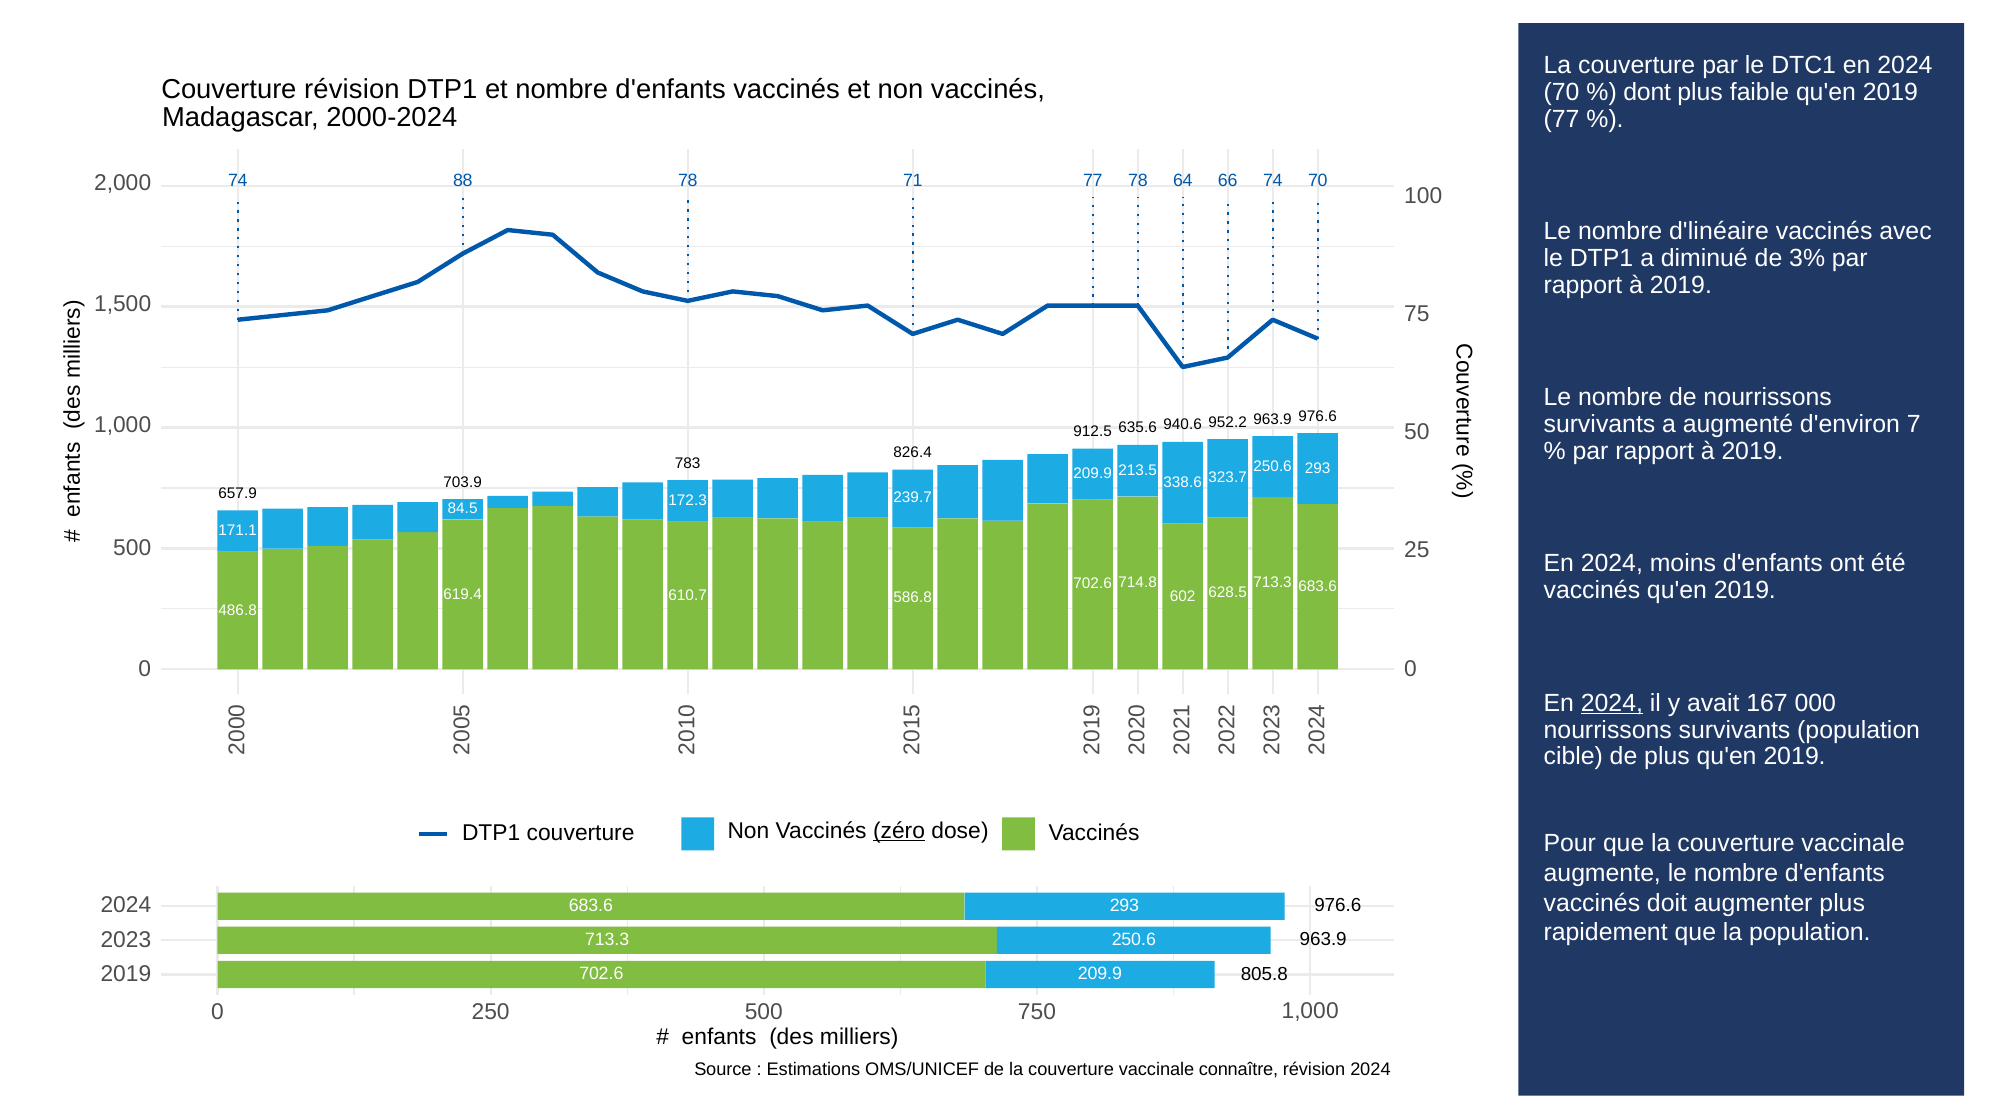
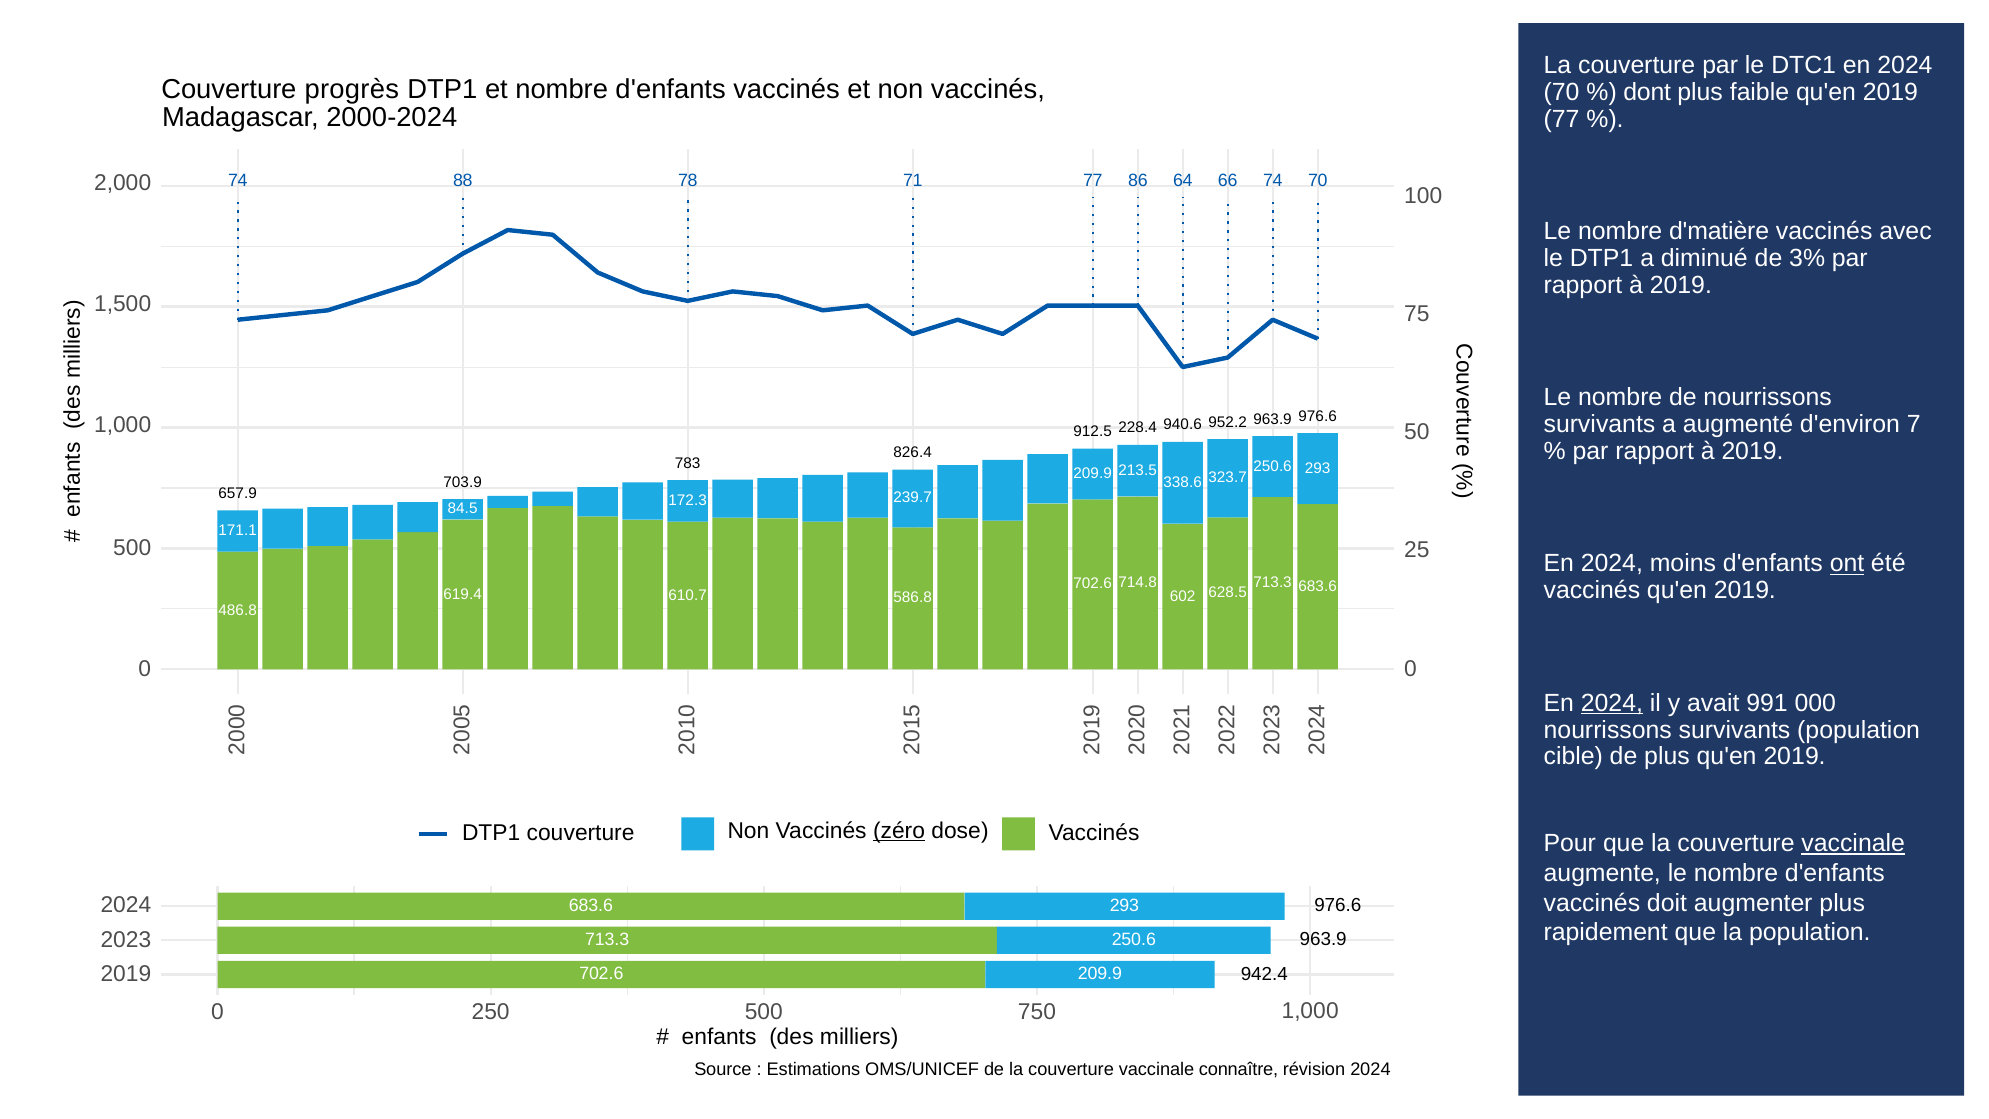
Couverture révision: révision -> progrès (352, 89)
77 78: 78 -> 86 (1138, 181)
d'linéaire: d'linéaire -> d'matière (1719, 231)
635.6: 635.6 -> 228.4 (1138, 428)
ont underline: none -> present (1847, 564)
167: 167 -> 991 (1767, 703)
vaccinale underline: none -> present (1853, 843)
805.8: 805.8 -> 942.4 (1264, 974)
